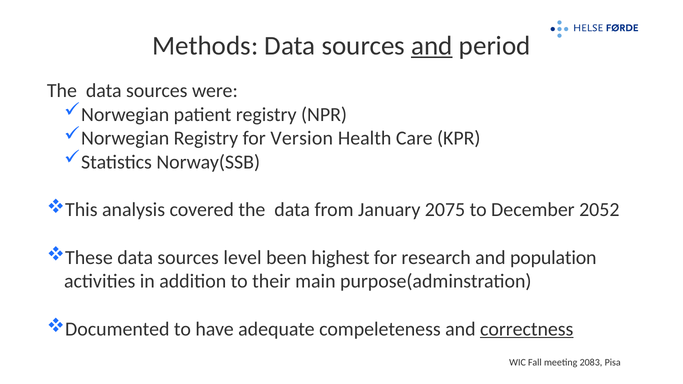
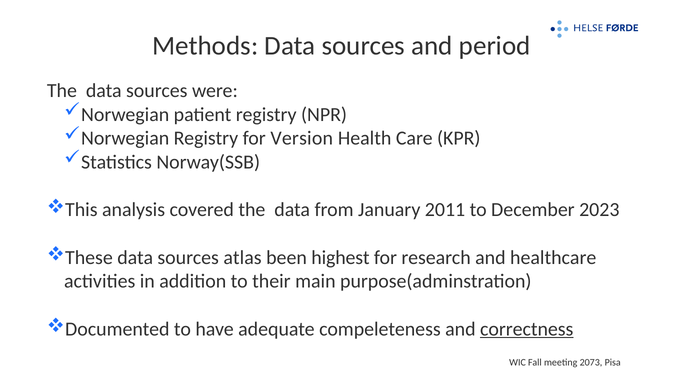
and underline: present -> none (432, 46)
2075: 2075 -> 2011 (445, 210)
2052: 2052 -> 2023 (599, 210)
level: level -> atlas (243, 258)
population: population -> healthcare (553, 258)
2083: 2083 -> 2073 (591, 363)
